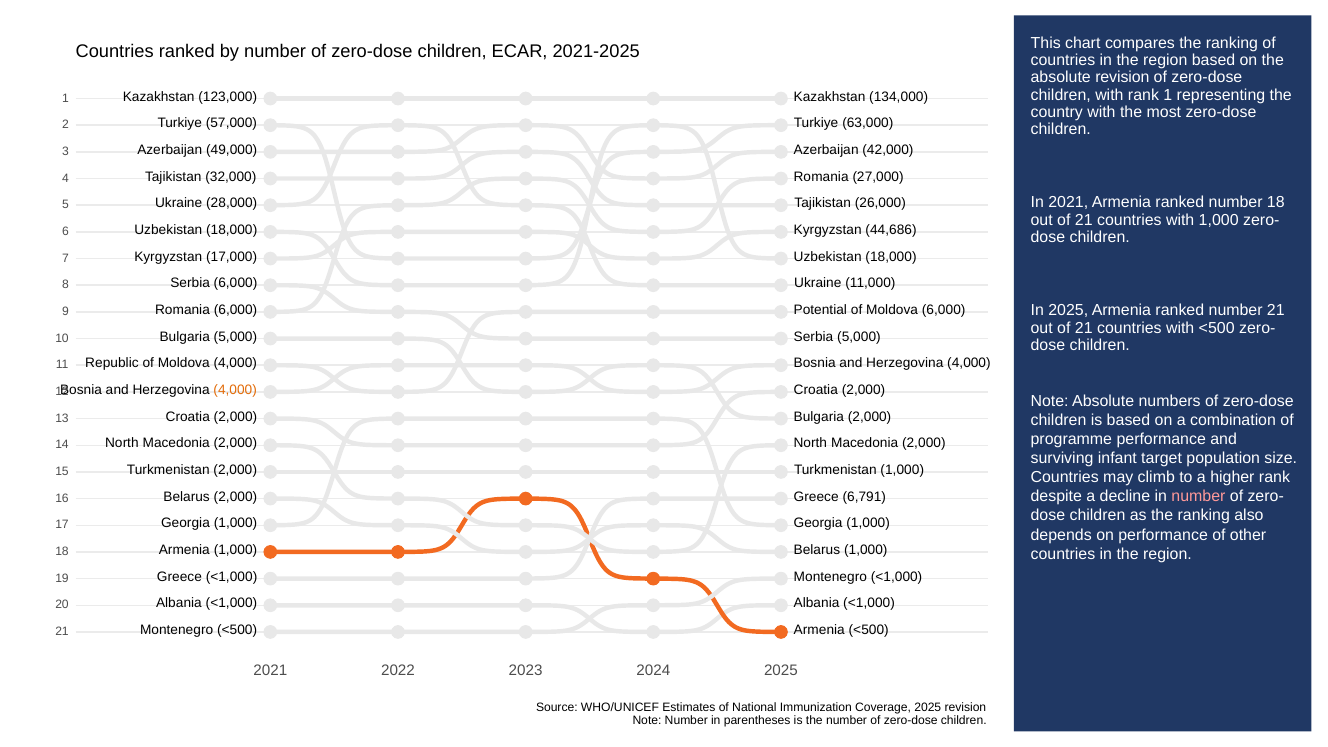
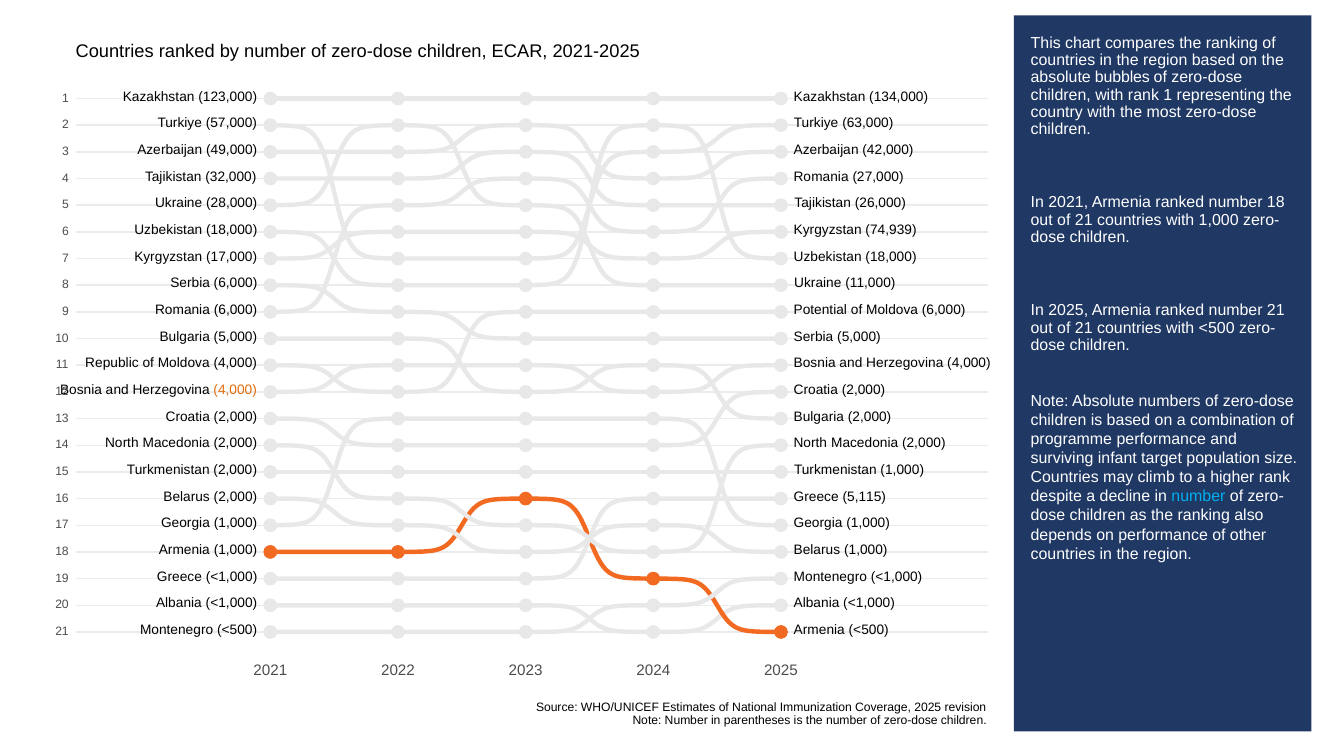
absolute revision: revision -> bubbles (1122, 78)
44,686: 44,686 -> 74,939 (891, 230)
number colour: pink -> light blue (1198, 497)
6,791: 6,791 -> 5,115 (864, 497)
